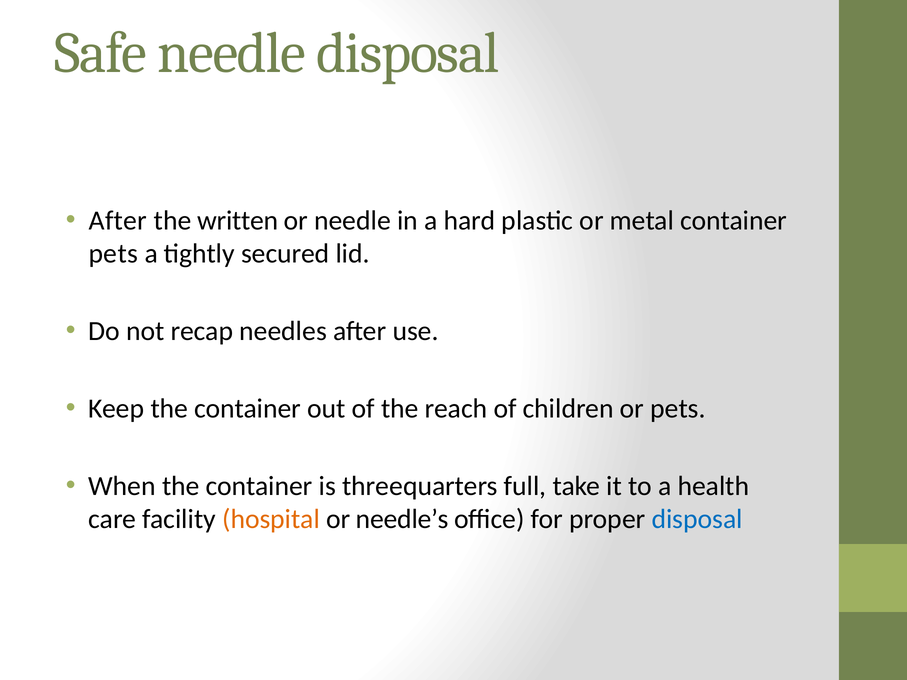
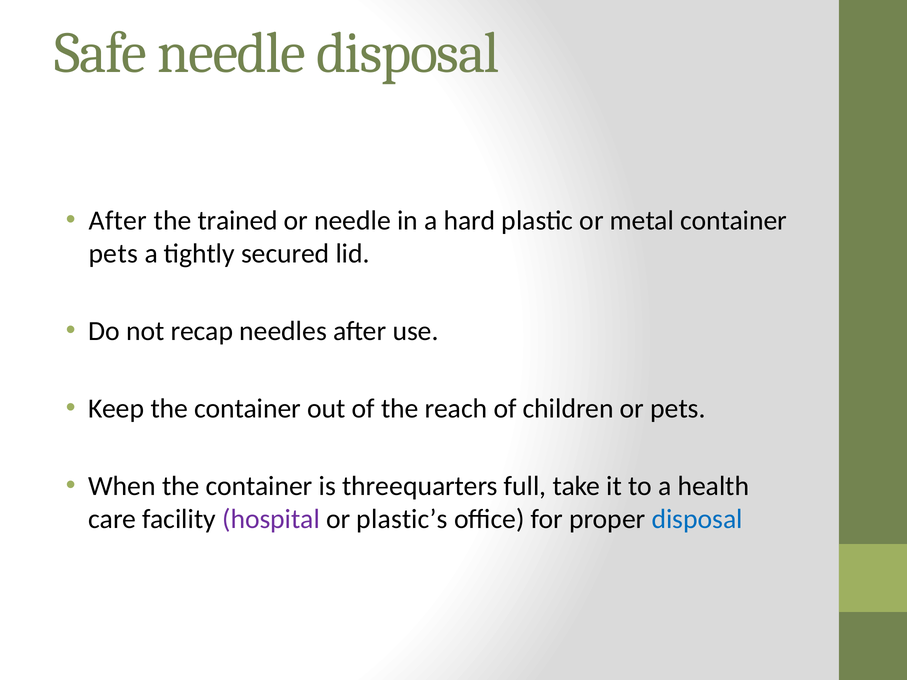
written: written -> trained (238, 221)
hospital colour: orange -> purple (271, 519)
needle’s: needle’s -> plastic’s (402, 519)
